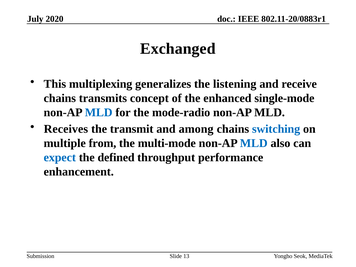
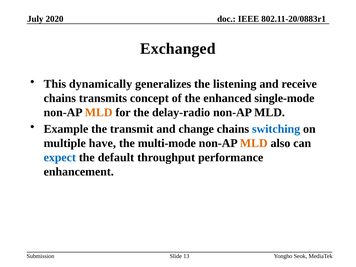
multiplexing: multiplexing -> dynamically (101, 84)
MLD colour: blue -> orange (99, 112)
mode-radio: mode-radio -> delay-radio (181, 112)
Receives: Receives -> Example (66, 129)
among: among -> change (196, 129)
from: from -> have (102, 143)
MLD colour: blue -> orange (254, 143)
defined: defined -> default (116, 157)
